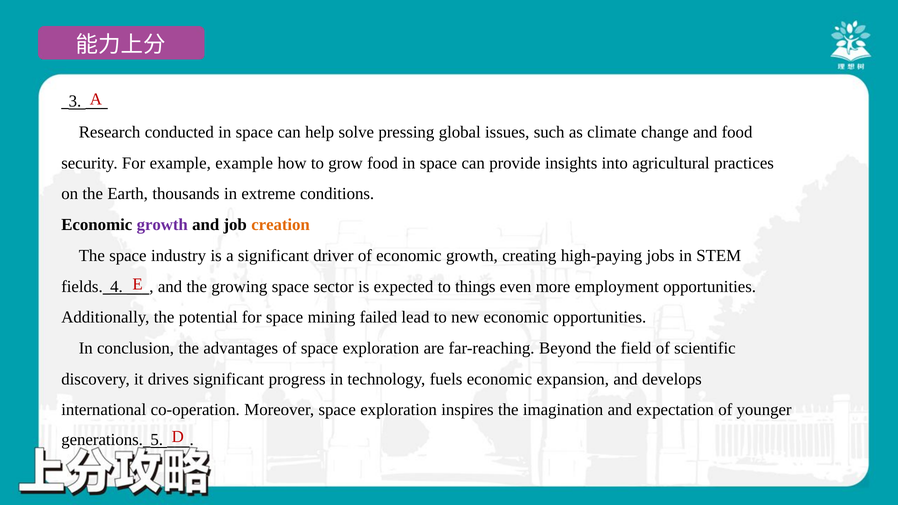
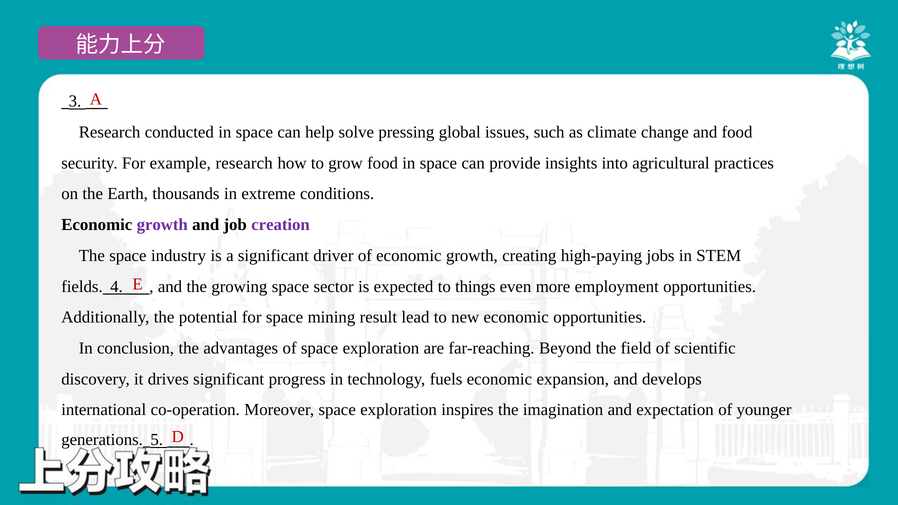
example example: example -> research (244, 163)
creation colour: orange -> purple (281, 225)
failed: failed -> result (378, 317)
